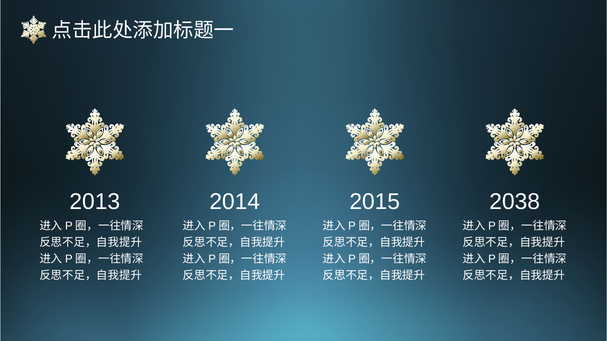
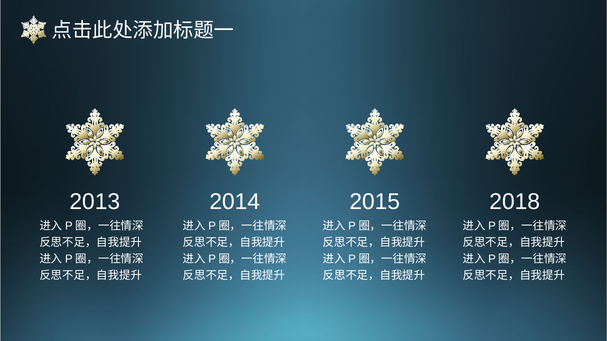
2038: 2038 -> 2018 (515, 202)
